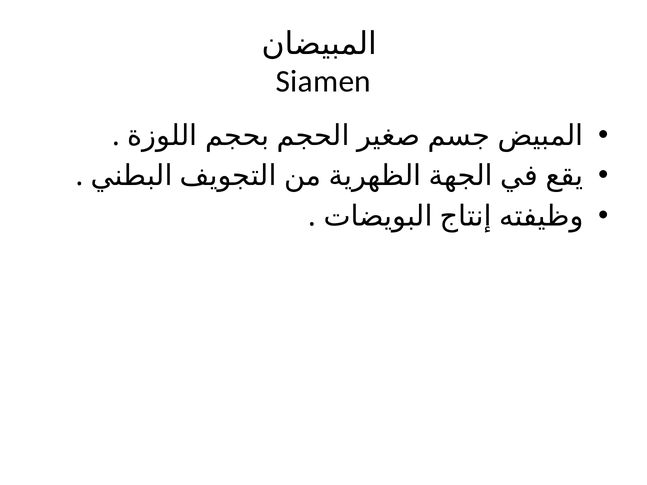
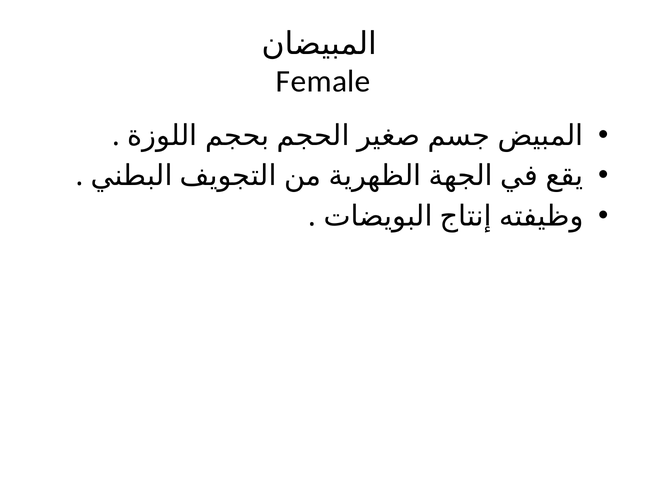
Siamen: Siamen -> Female (323, 81)
